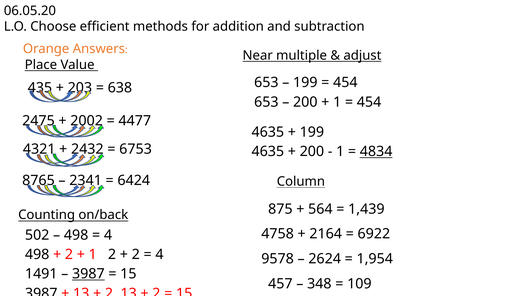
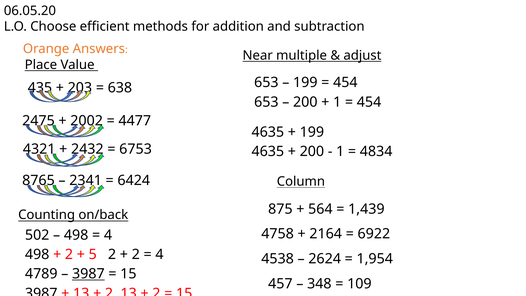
4834 underline: present -> none (376, 151)
1: 1 -> 5 (93, 254)
9578: 9578 -> 4538 (278, 259)
1491: 1491 -> 4789 (41, 274)
